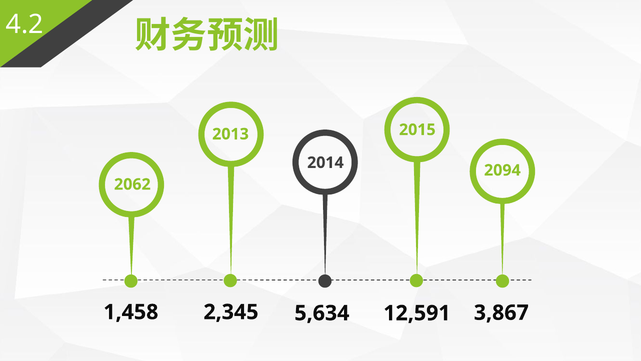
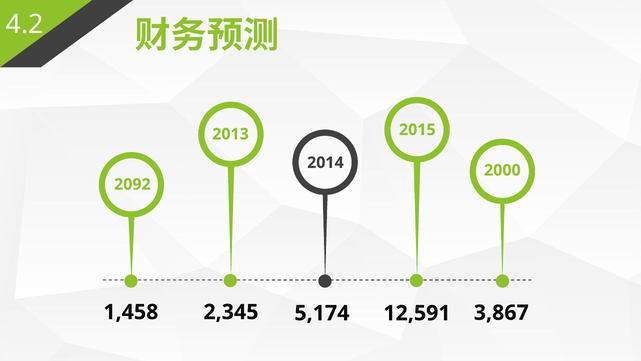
2094: 2094 -> 2000 (502, 170)
2062: 2062 -> 2092 (132, 184)
5,634: 5,634 -> 5,174 (322, 313)
